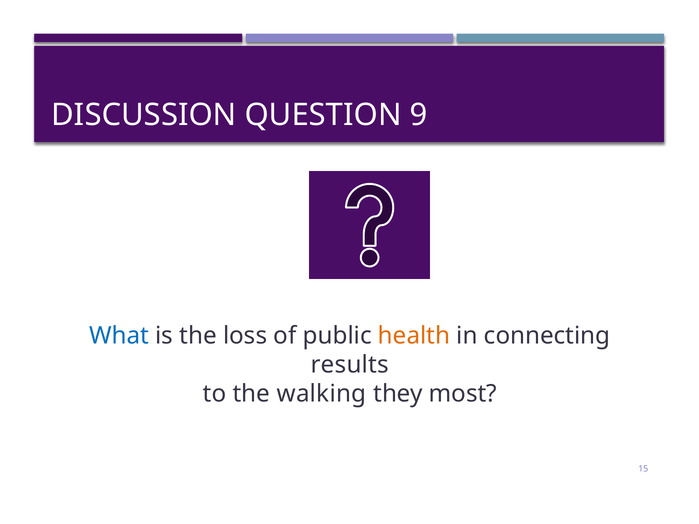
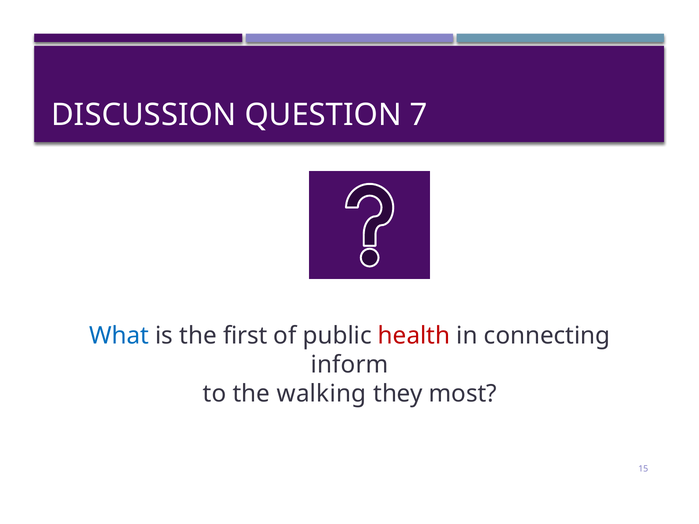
9: 9 -> 7 (419, 115)
loss: loss -> first (245, 336)
health colour: orange -> red (414, 336)
results: results -> inform (350, 365)
